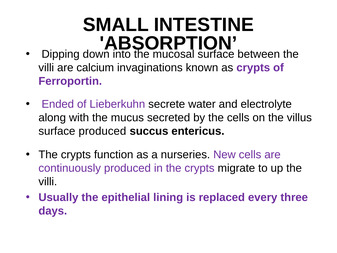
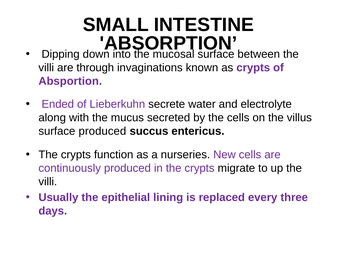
calcium: calcium -> through (95, 68)
Ferroportin: Ferroportin -> Absportion (70, 81)
